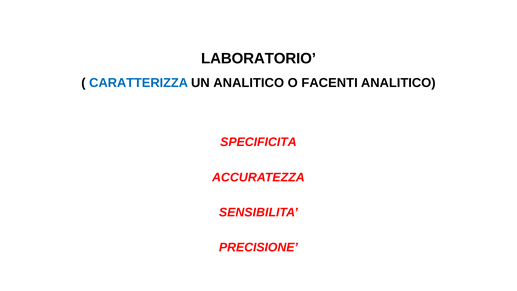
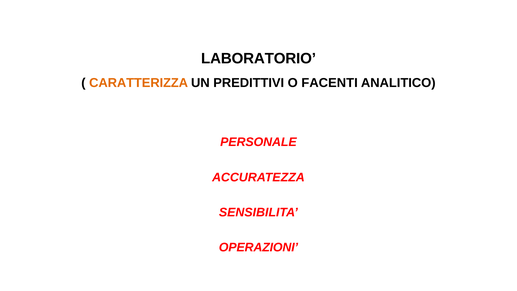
CARATTERIZZA colour: blue -> orange (139, 83)
UN ANALITICO: ANALITICO -> PREDITTIVI (249, 83)
SPECIFICITA: SPECIFICITA -> PERSONALE (258, 142)
PRECISIONE: PRECISIONE -> OPERAZIONI (258, 247)
